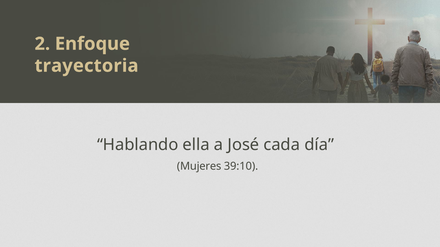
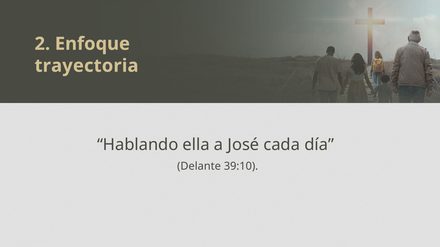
Mujeres: Mujeres -> Delante (199, 166)
